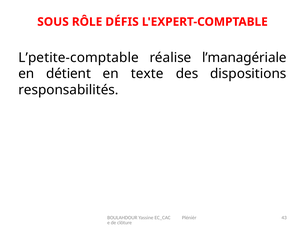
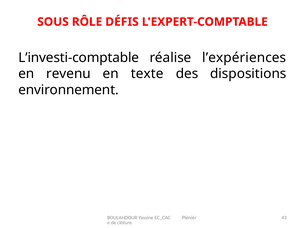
L’petite-comptable: L’petite-comptable -> L’investi-comptable (79, 58)
l’managériale: l’managériale -> l’expériences (244, 58)
détient: détient -> revenu (68, 74)
responsabilités: responsabilités -> environnement (68, 90)
